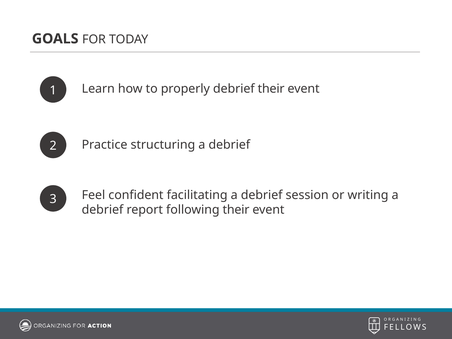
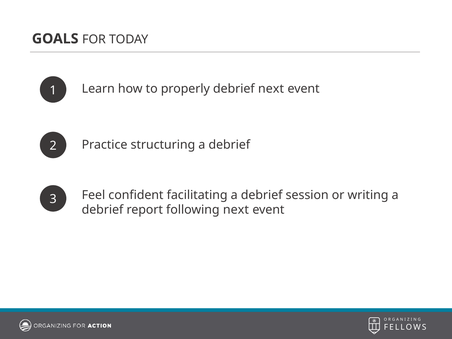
debrief their: their -> next (271, 89)
following their: their -> next (236, 210)
